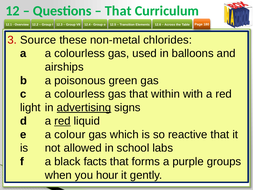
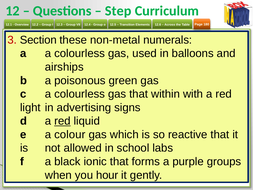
That: That -> Step (118, 11)
Source: Source -> Section (38, 40)
chlorides: chlorides -> numerals (168, 40)
advertising underline: present -> none (84, 107)
facts: facts -> ionic (95, 161)
